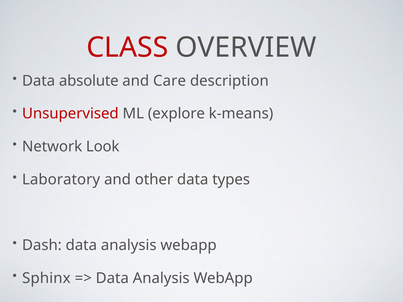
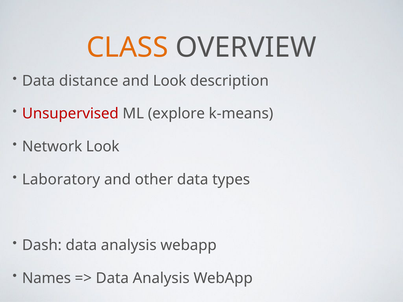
CLASS colour: red -> orange (127, 48)
absolute: absolute -> distance (89, 81)
and Care: Care -> Look (170, 81)
Sphinx: Sphinx -> Names (47, 278)
